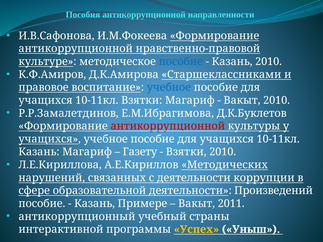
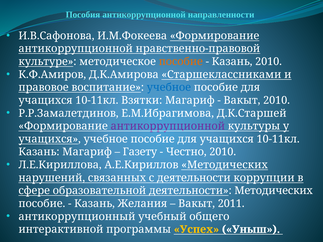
пособие colour: blue -> orange (181, 62)
Д.К.Буклетов: Д.К.Буклетов -> Д.К.Старшей (252, 113)
антикоррупционной colour: red -> purple (168, 126)
Взятки: Взятки -> Честно (186, 152)
деятельности Произведений: Произведений -> Методических (274, 191)
Примере: Примере -> Желания (142, 204)
страны: страны -> общего (209, 217)
